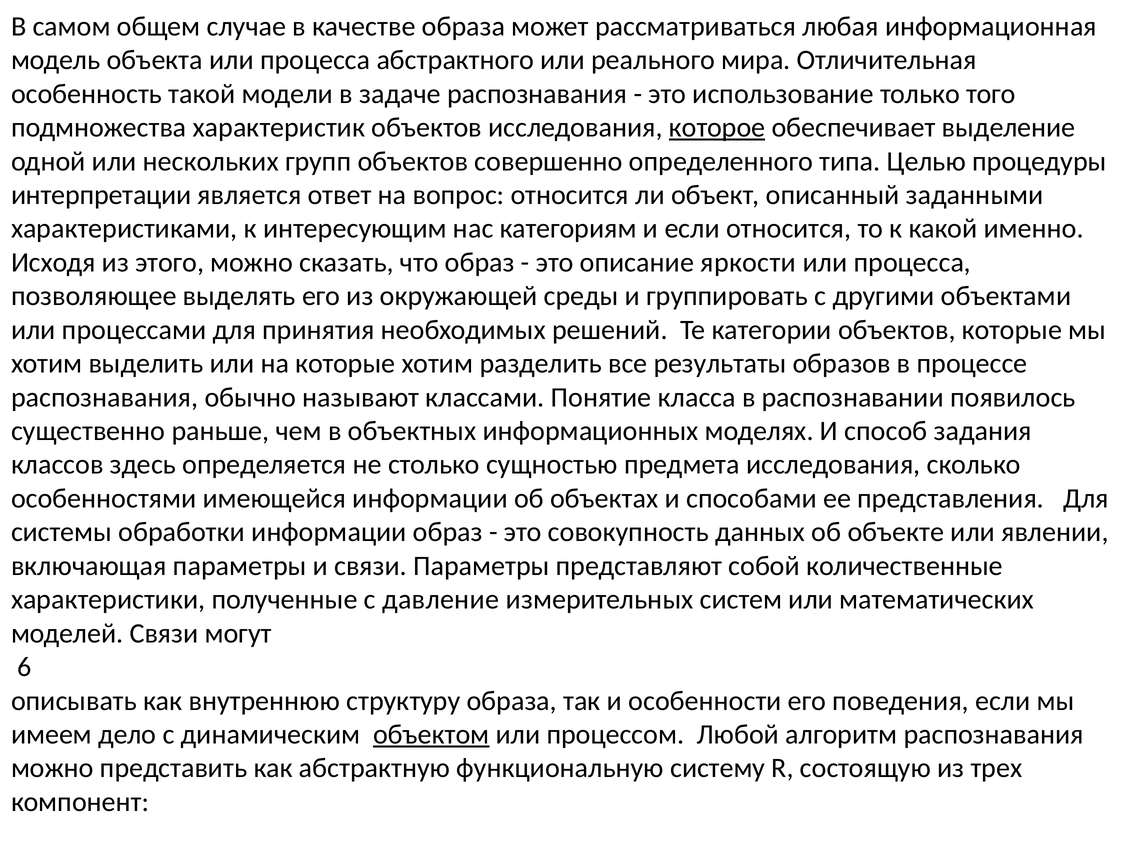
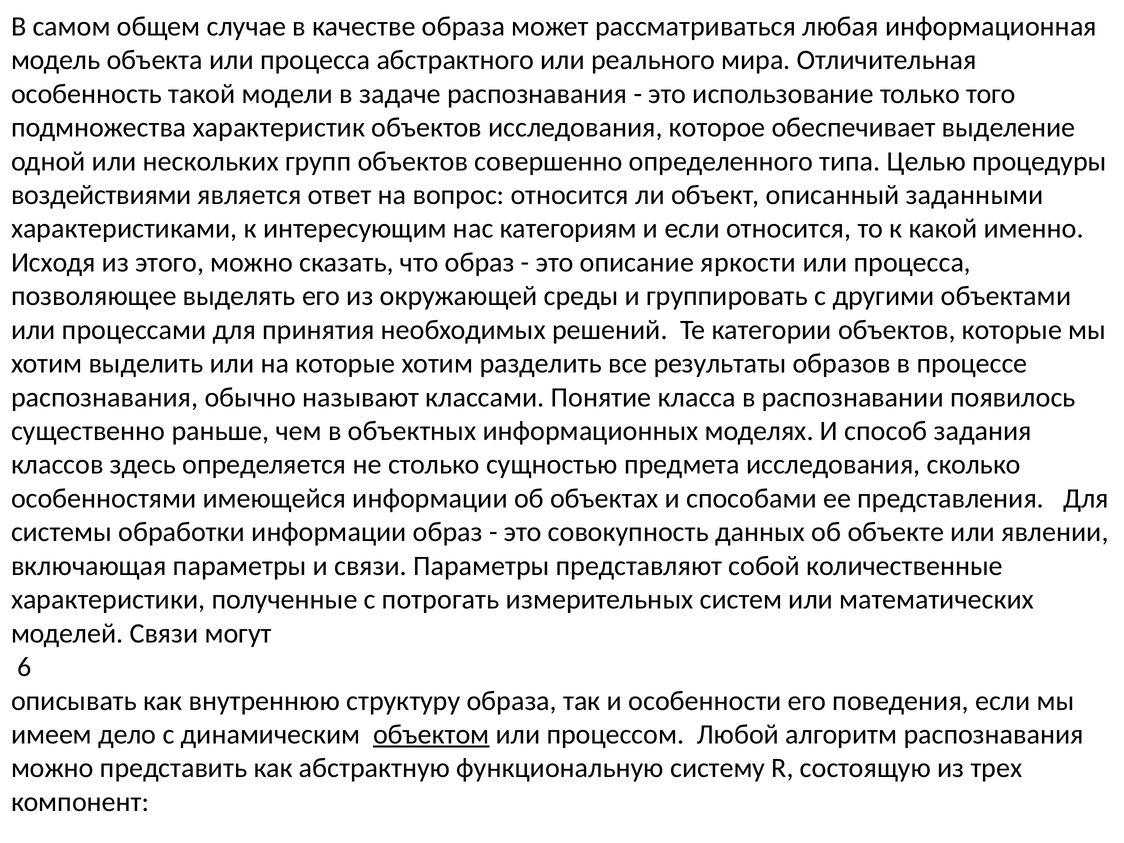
которое underline: present -> none (717, 128)
интерпретации: интерпретации -> воздействиями (101, 195)
давление: давление -> потрогать (441, 600)
